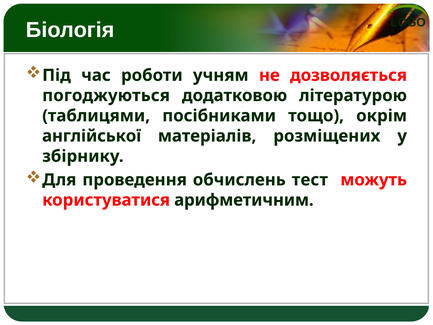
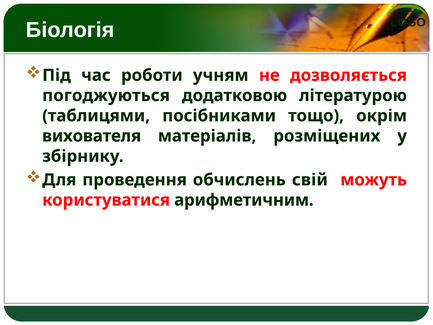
англійської: англійської -> вихователя (92, 136)
тест: тест -> свій (310, 180)
